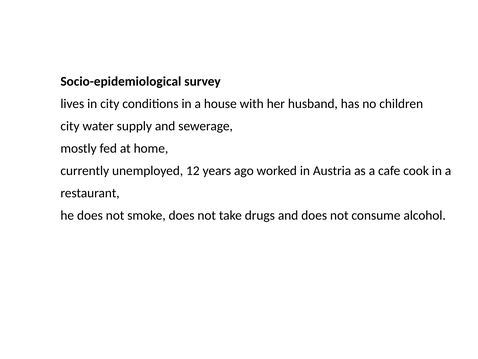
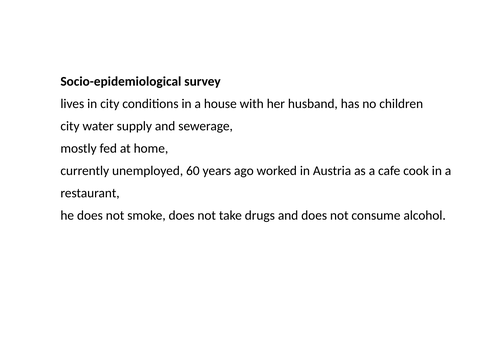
12: 12 -> 60 (193, 171)
